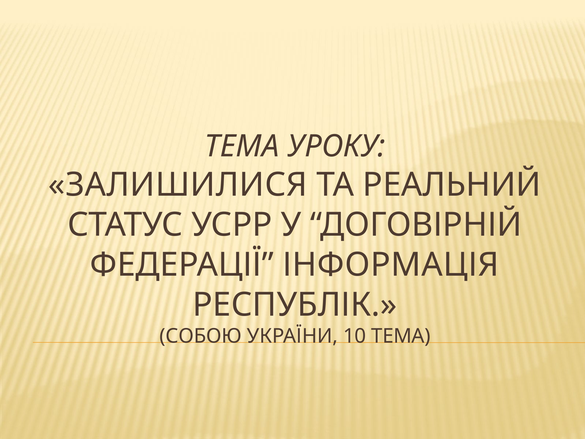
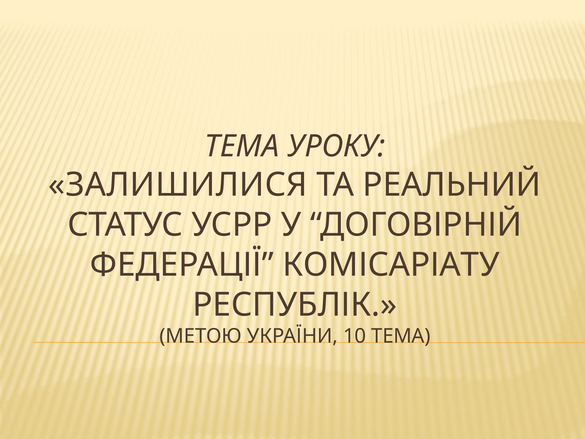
ІНФОРМАЦІЯ: ІНФОРМАЦІЯ -> КОМІСАРІАТУ (391, 265)
СОБОЮ: СОБОЮ -> МЕТОЮ (201, 336)
